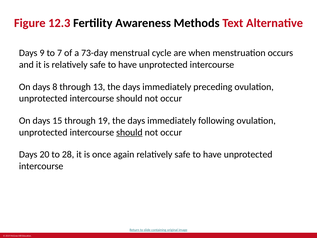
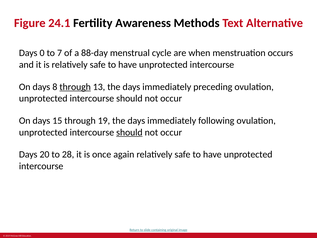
12.3: 12.3 -> 24.1 (59, 23)
9: 9 -> 0 (42, 53)
73-day: 73-day -> 88-day (95, 53)
through underline: none -> present (75, 87)
